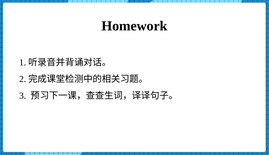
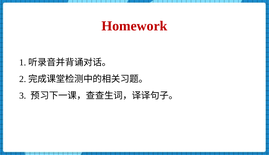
Homework colour: black -> red (134, 26)
